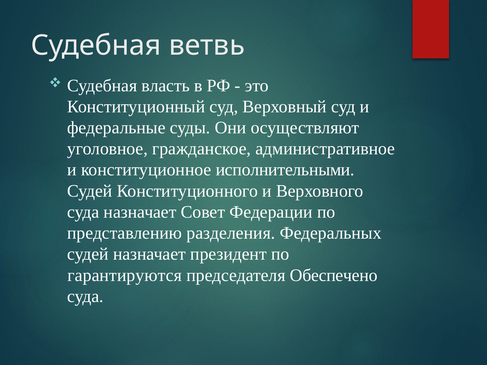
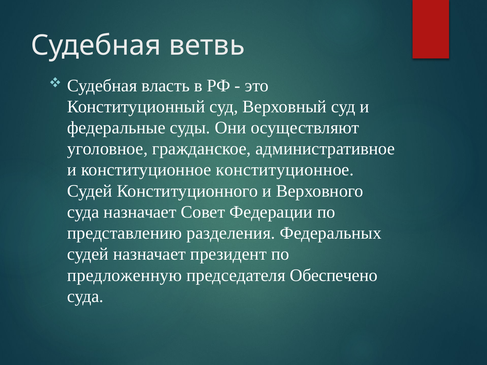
конституционное исполнительными: исполнительными -> конституционное (285, 170)
гарантируются: гарантируются -> предложенную (125, 275)
